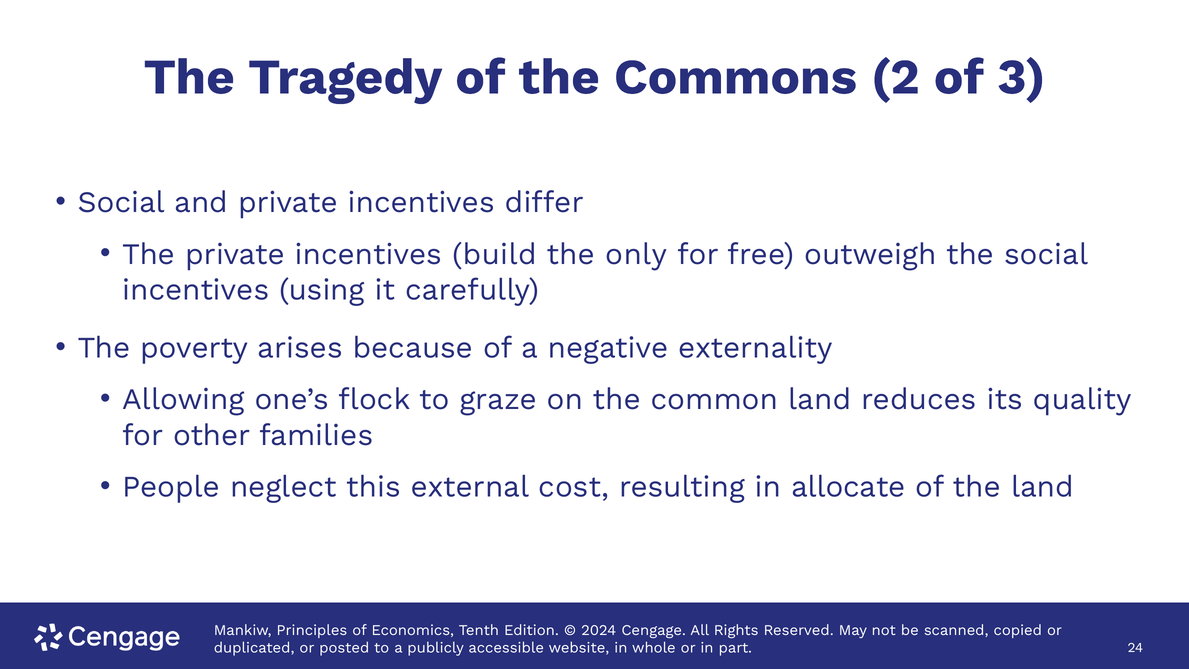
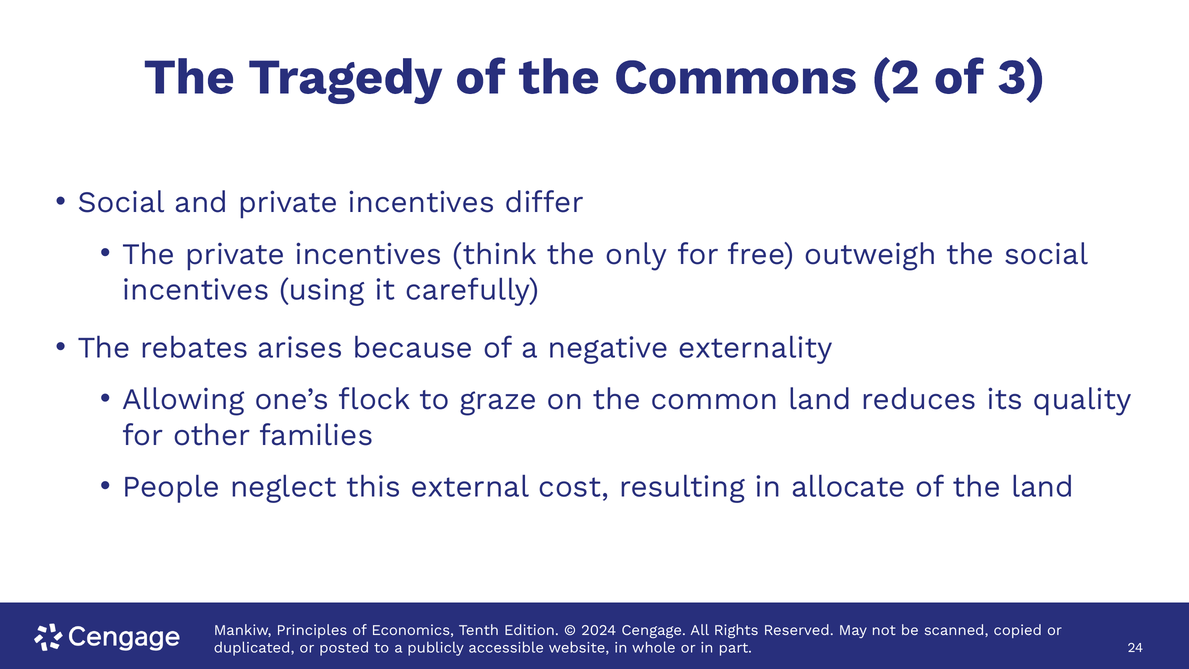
build: build -> think (495, 254)
poverty: poverty -> rebates (194, 348)
